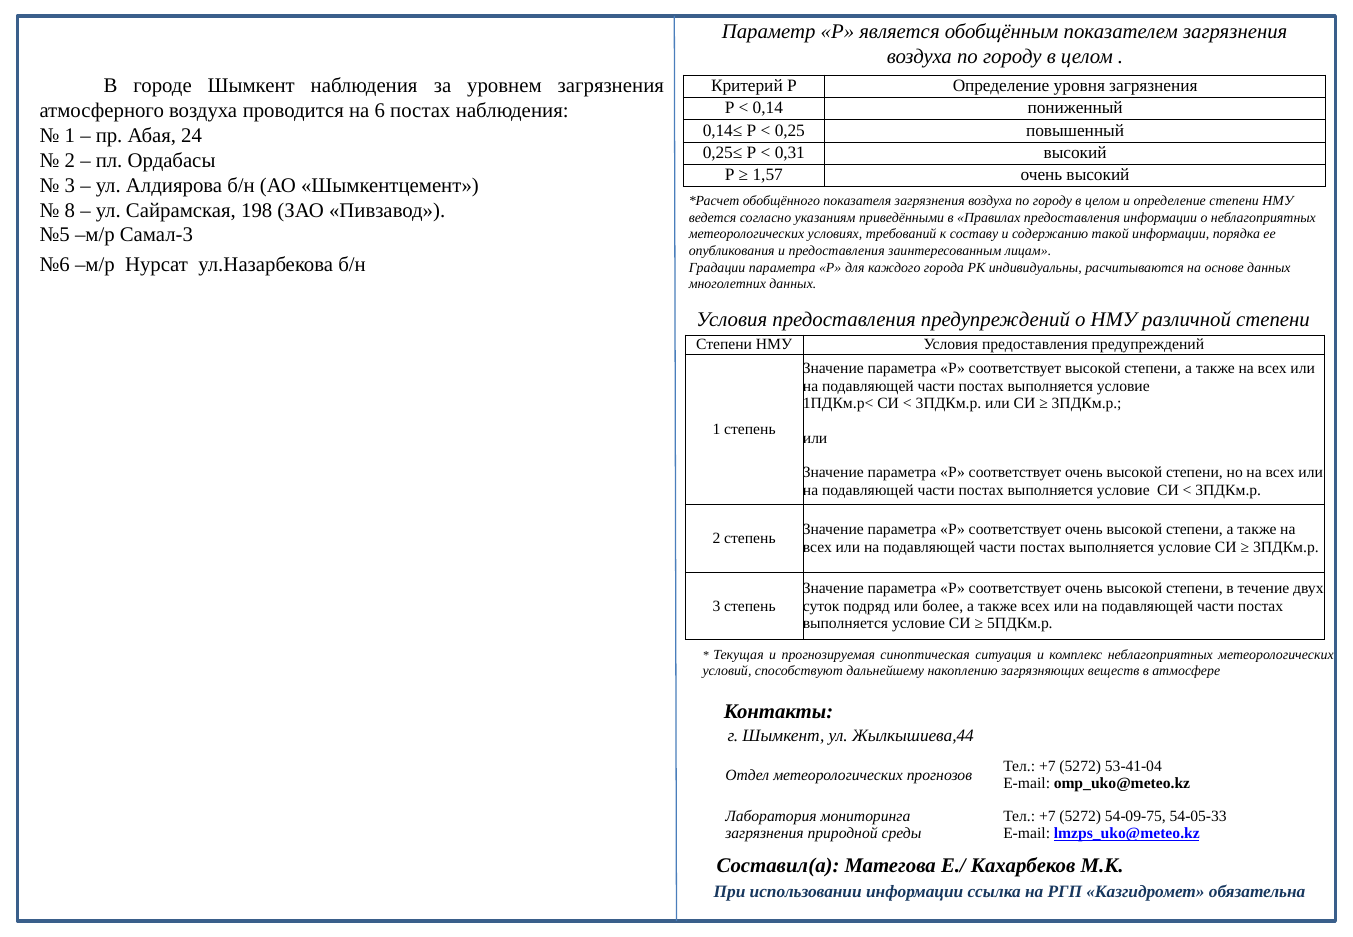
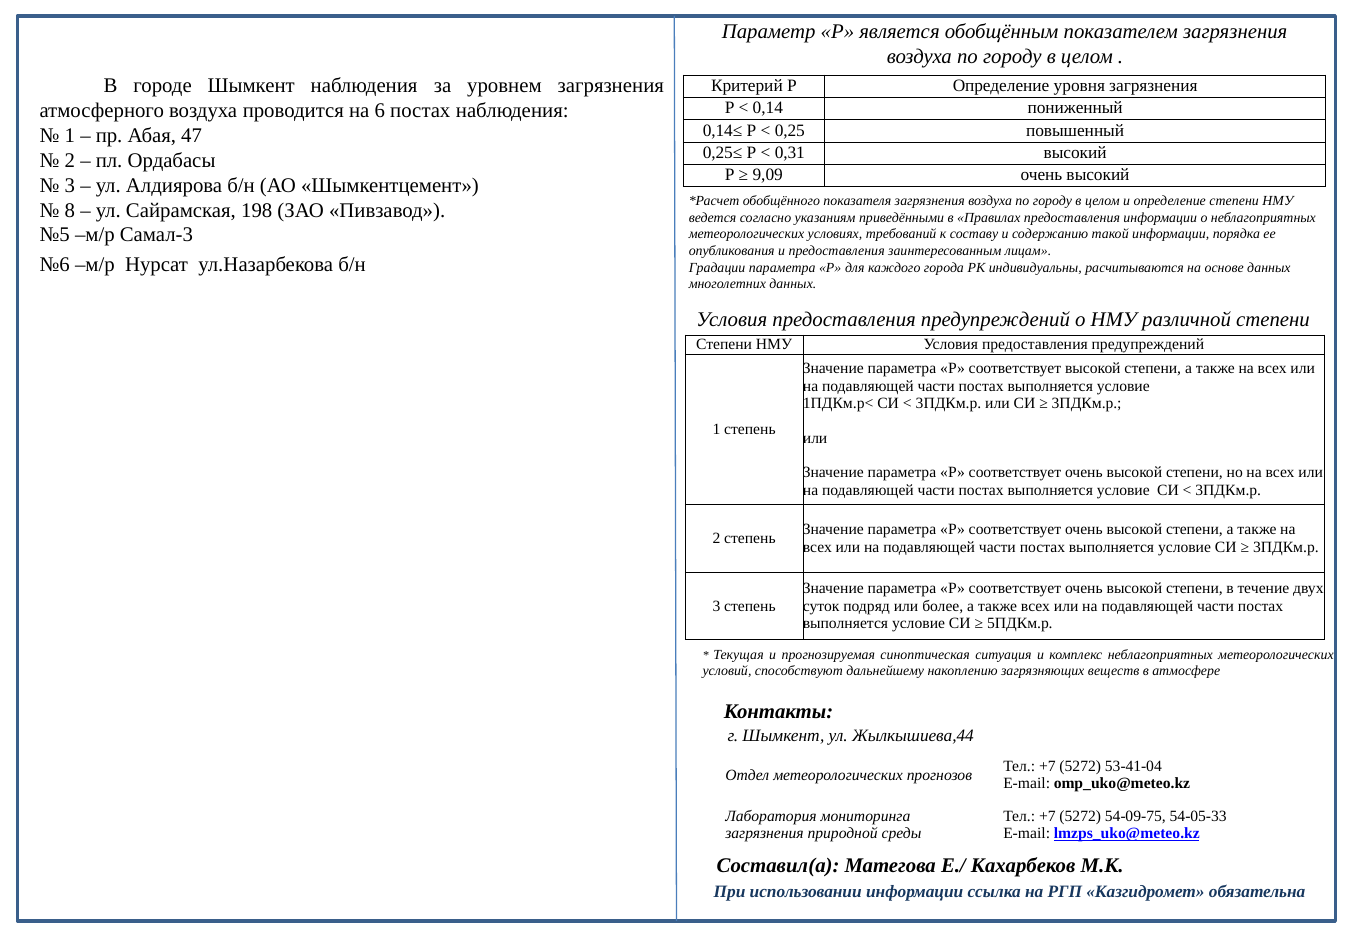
24: 24 -> 47 (192, 135)
1,57: 1,57 -> 9,09 (768, 175)
